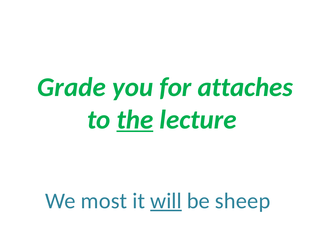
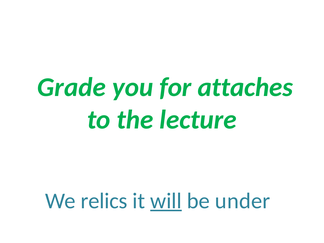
the underline: present -> none (135, 120)
most: most -> relics (104, 201)
sheep: sheep -> under (243, 201)
